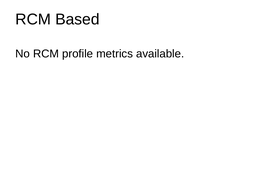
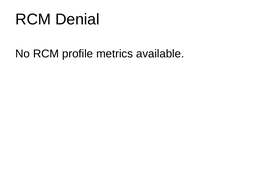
Based: Based -> Denial (77, 19)
